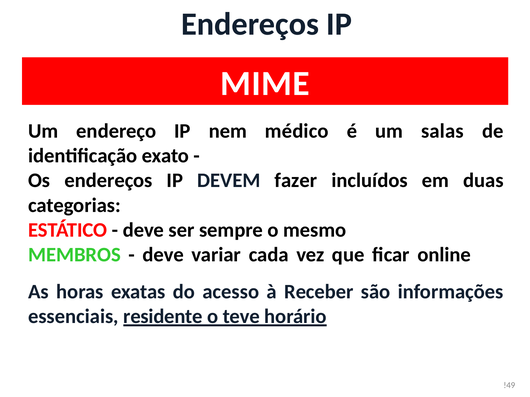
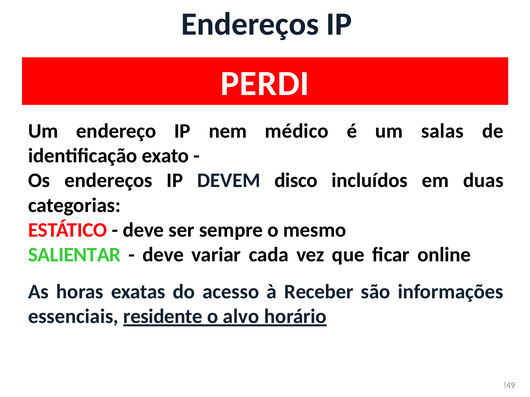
MIME: MIME -> PERDI (265, 84)
fazer: fazer -> disco (296, 181)
MEMBROS: MEMBROS -> SALIENTAR (75, 255)
teve: teve -> alvo (241, 317)
